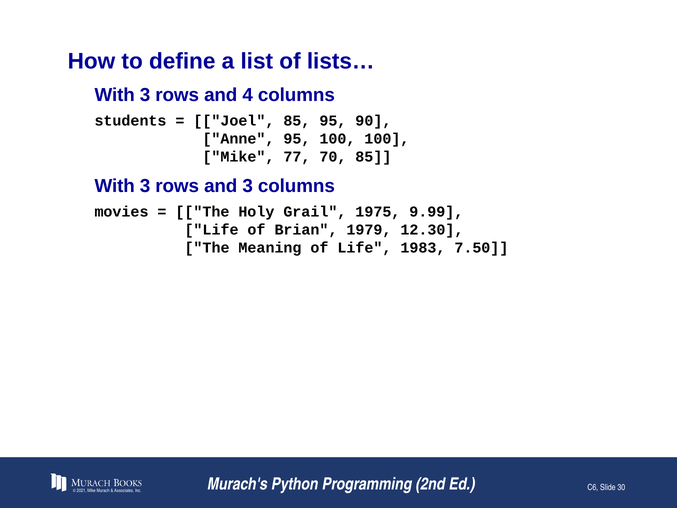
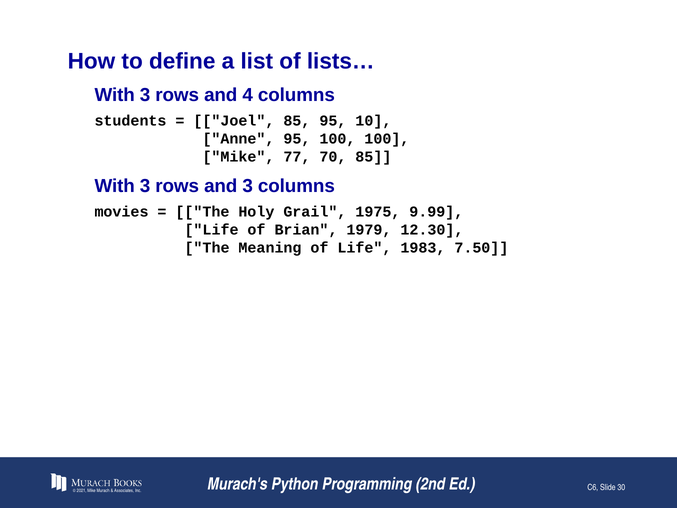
90: 90 -> 10 (373, 121)
